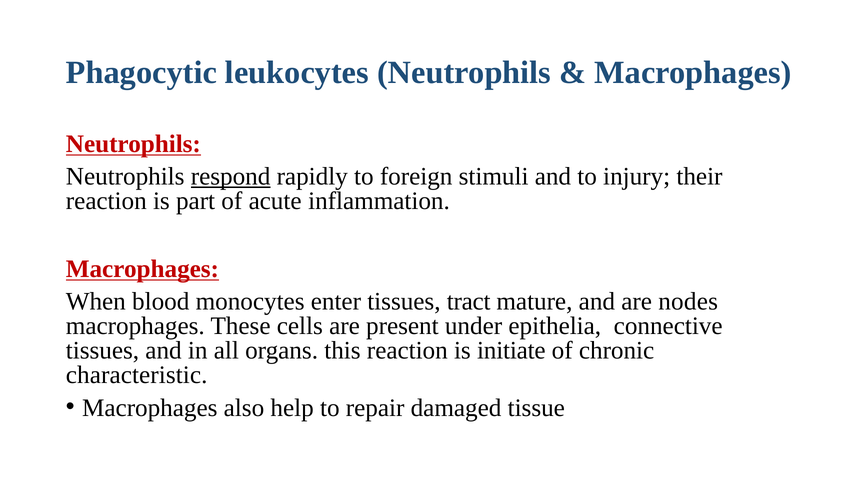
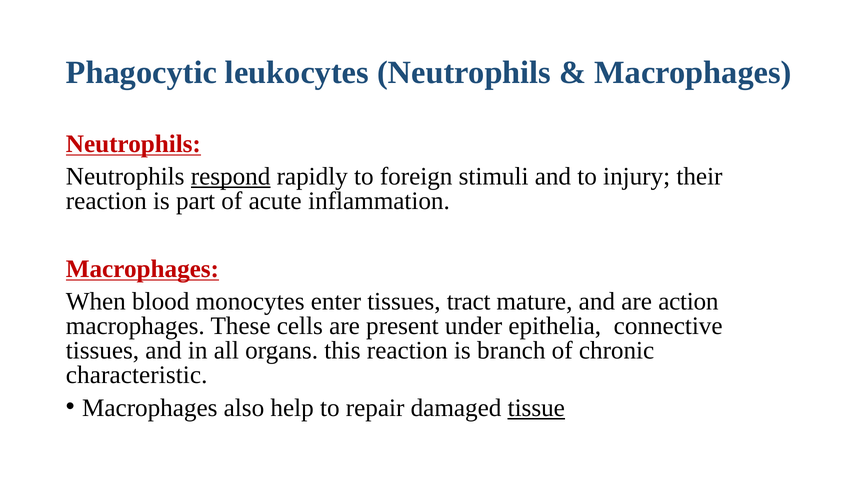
nodes: nodes -> action (688, 302)
initiate: initiate -> branch (511, 351)
tissue underline: none -> present (536, 408)
